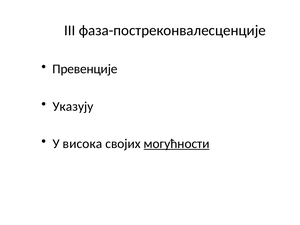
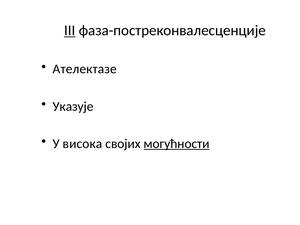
III underline: none -> present (70, 30)
Превенције: Превенције -> Ателектазе (85, 69)
Указују: Указују -> Указује (73, 106)
